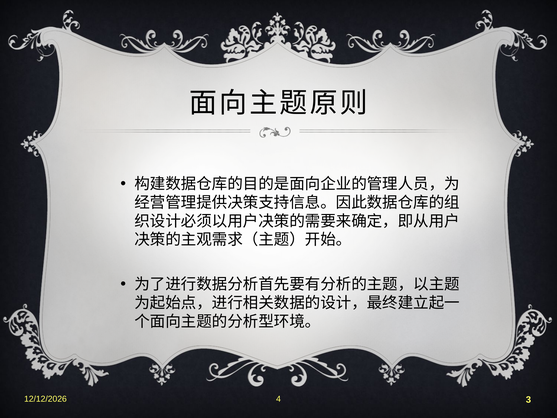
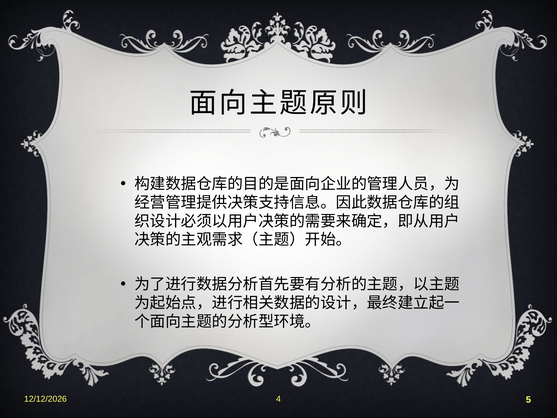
3: 3 -> 5 (528, 399)
